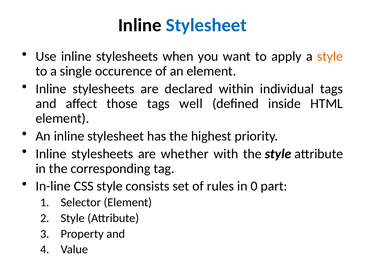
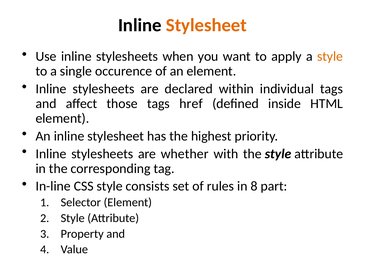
Stylesheet colour: blue -> orange (206, 25)
well: well -> href (191, 104)
0: 0 -> 8 (254, 187)
